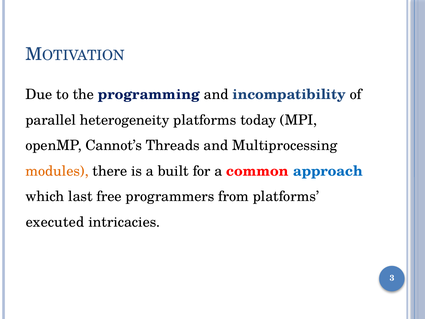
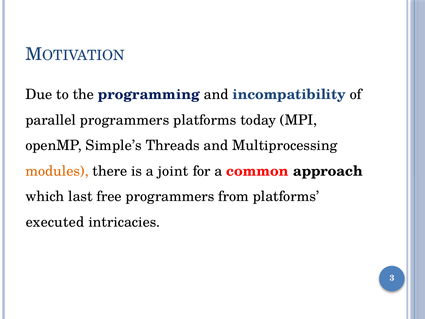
parallel heterogeneity: heterogeneity -> programmers (125, 120)
Cannot’s: Cannot’s -> Simple’s (114, 145)
built: built -> joint (173, 171)
approach colour: blue -> black (328, 171)
